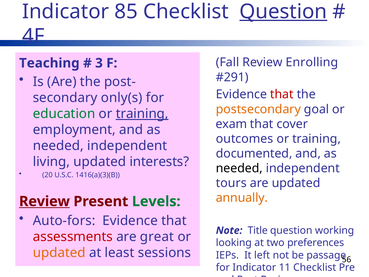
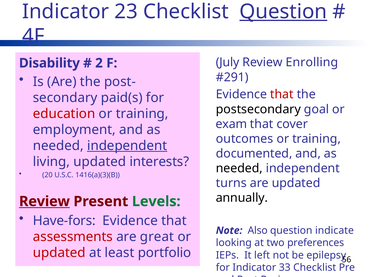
85: 85 -> 23 (126, 12)
Fall: Fall -> July (228, 62)
Teaching: Teaching -> Disability (49, 63)
3: 3 -> 2 (99, 63)
only(s: only(s -> paid(s (122, 98)
postsecondary colour: orange -> black (258, 109)
education colour: green -> red (64, 114)
training underline: present -> none (142, 114)
independent underline: none -> present (127, 146)
tours: tours -> turns (231, 183)
annually colour: orange -> black (242, 198)
Auto-fors: Auto-fors -> Have-fors (64, 220)
Title: Title -> Also (258, 230)
working: working -> indicate (334, 230)
updated colour: orange -> red (59, 252)
sessions: sessions -> portfolio (165, 252)
passage: passage -> epilepsy (326, 255)
11: 11 -> 33 (285, 267)
